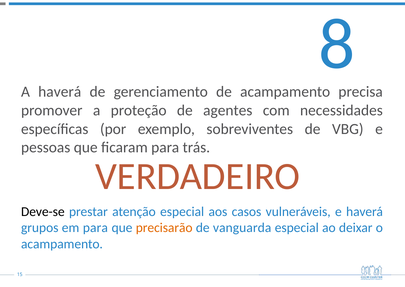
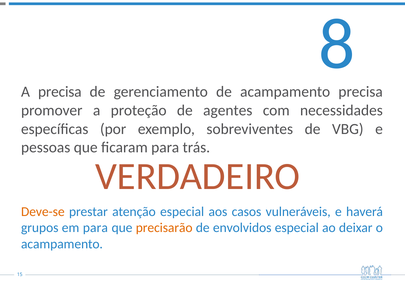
A haverá: haverá -> precisa (60, 92)
Deve-se colour: black -> orange (43, 211)
vanguarda: vanguarda -> envolvidos (242, 227)
